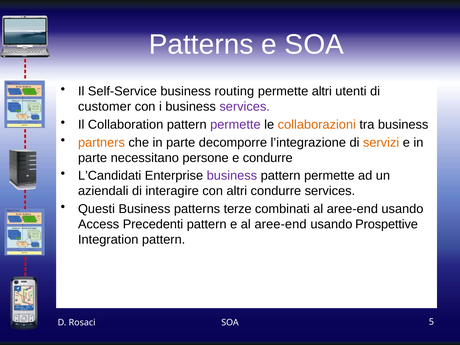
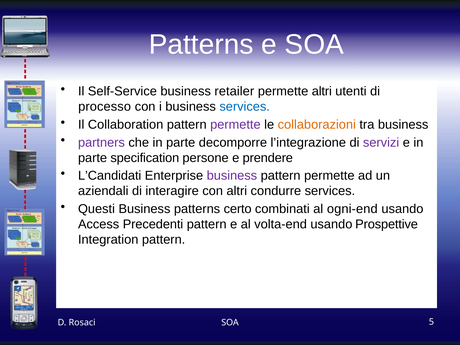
routing: routing -> retailer (234, 91)
customer: customer -> processo (105, 107)
services colour: purple -> blue (245, 107)
partners colour: orange -> purple (101, 142)
servizi colour: orange -> purple (381, 142)
necessitano: necessitano -> specification (145, 158)
e condurre: condurre -> prendere (268, 158)
terze: terze -> certo (238, 209)
combinati al aree-end: aree-end -> ogni-end (352, 209)
e al aree-end: aree-end -> volta-end (281, 224)
